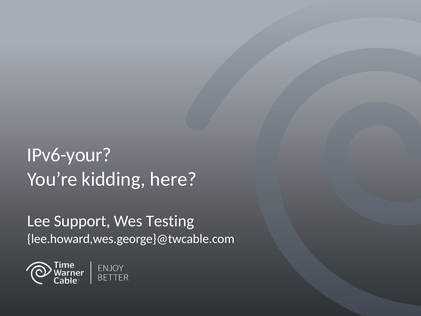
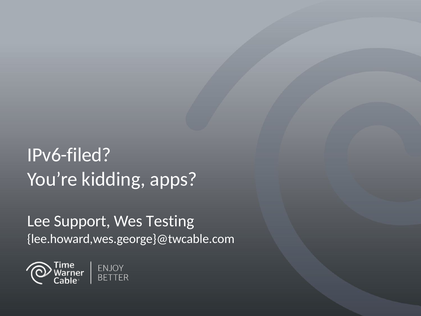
IPv6-your: IPv6-your -> IPv6-filed (69, 155)
here: here -> apps (173, 179)
